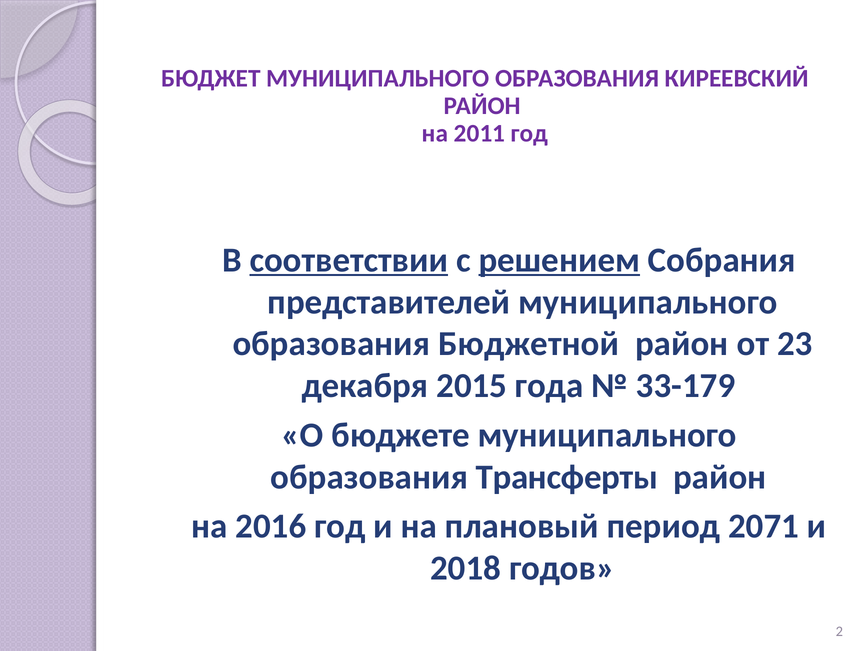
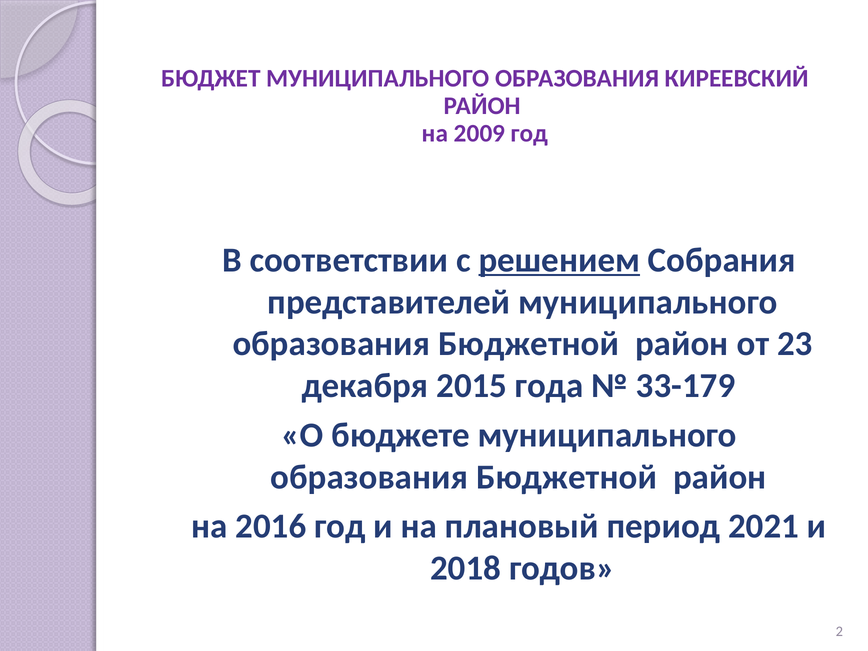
2011: 2011 -> 2009 (480, 133)
соответствии underline: present -> none (349, 260)
Трансферты: Трансферты -> Бюджетной (567, 477)
2071: 2071 -> 2021 (764, 526)
